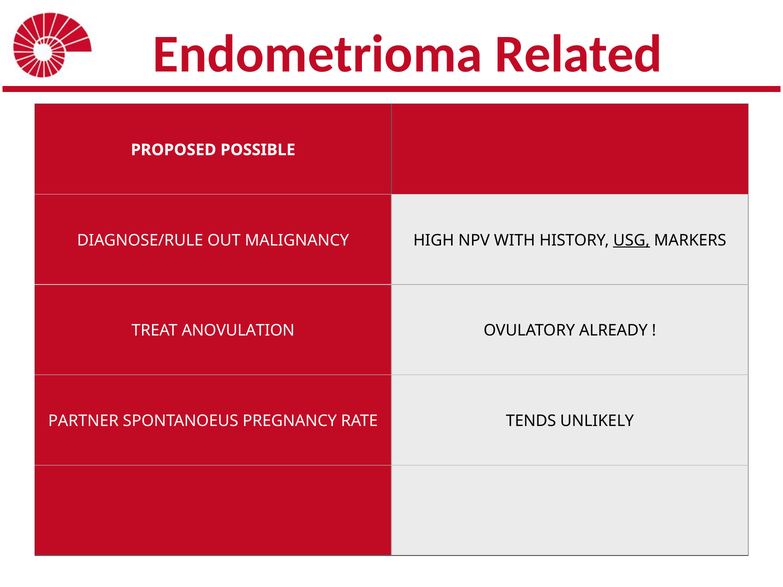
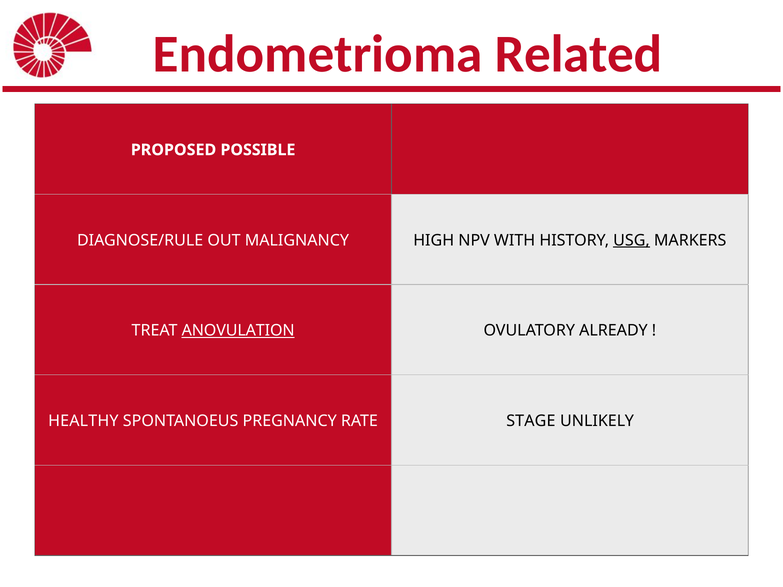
ANOVULATION underline: none -> present (238, 331)
PARTNER: PARTNER -> HEALTHY (83, 421)
TENDS: TENDS -> STAGE (531, 421)
